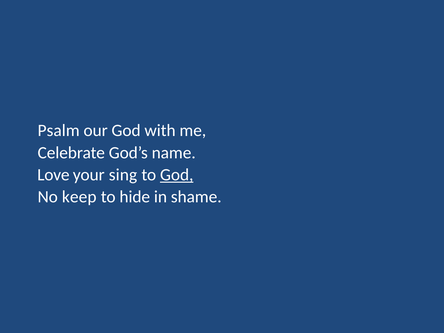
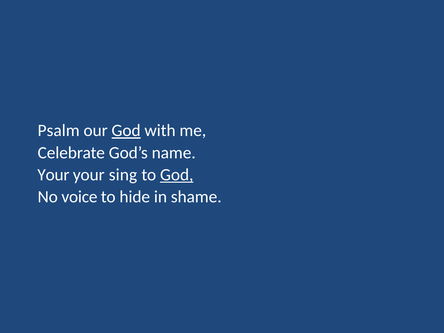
God underline: none -> present (126, 131)
Love: Love -> Your (53, 175)
keep: keep -> voice (79, 197)
